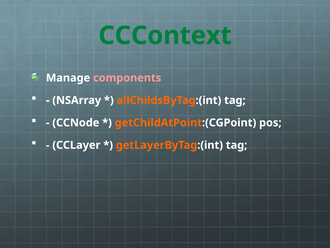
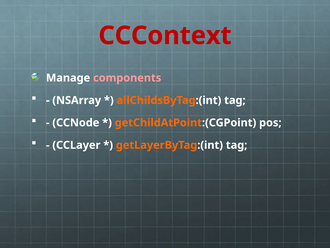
CCContext colour: green -> red (165, 36)
